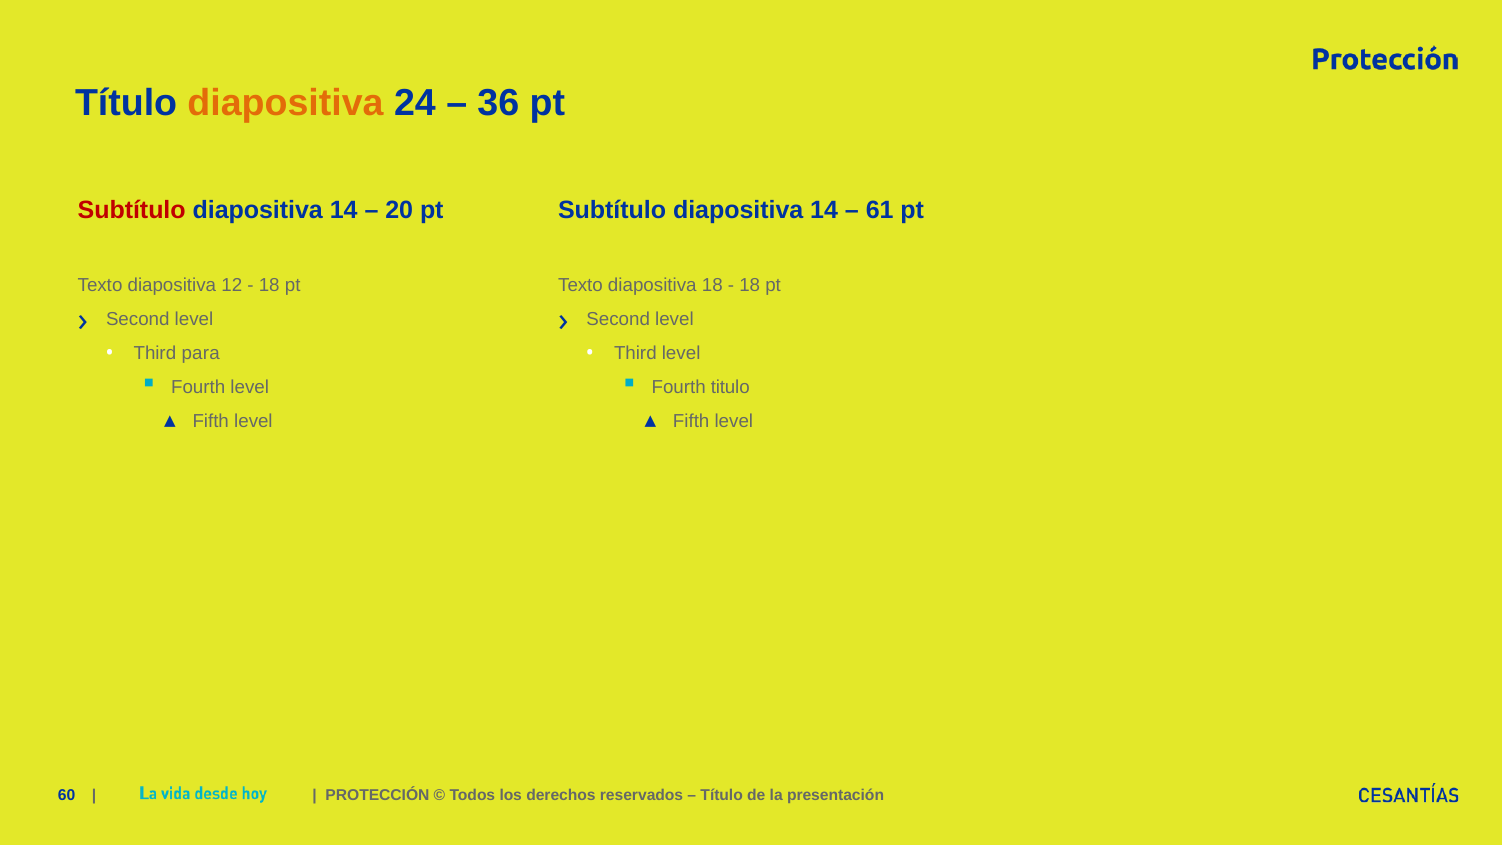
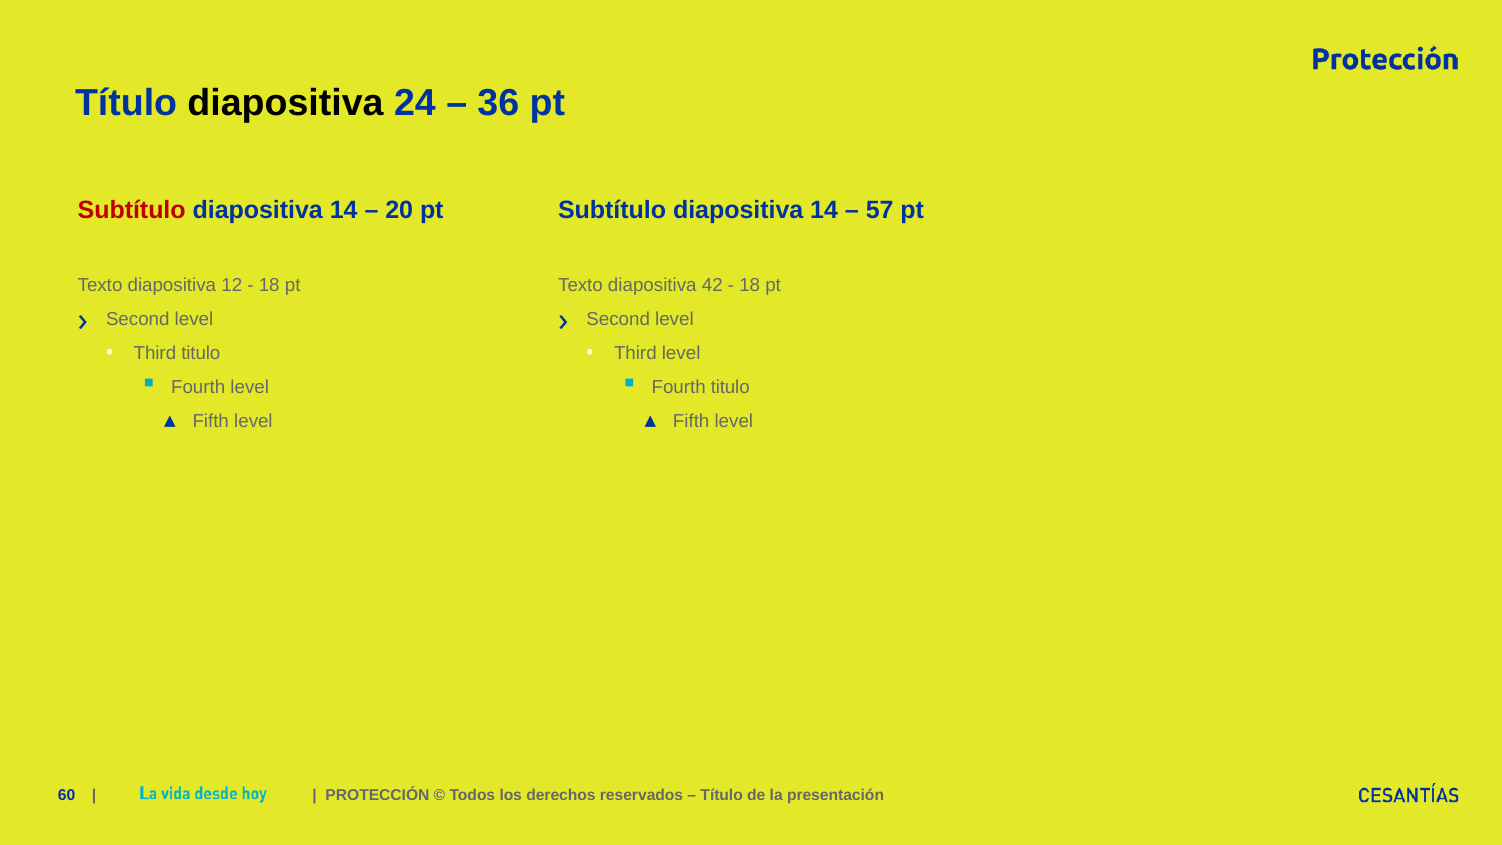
diapositiva colour: orange -> black (286, 103)
61: 61 -> 57 (880, 210)
diapositiva 18: 18 -> 42 (712, 285)
Third para: para -> titulo (201, 353)
